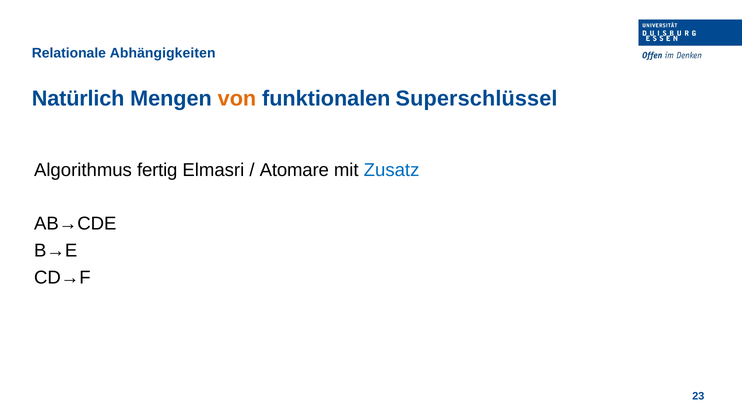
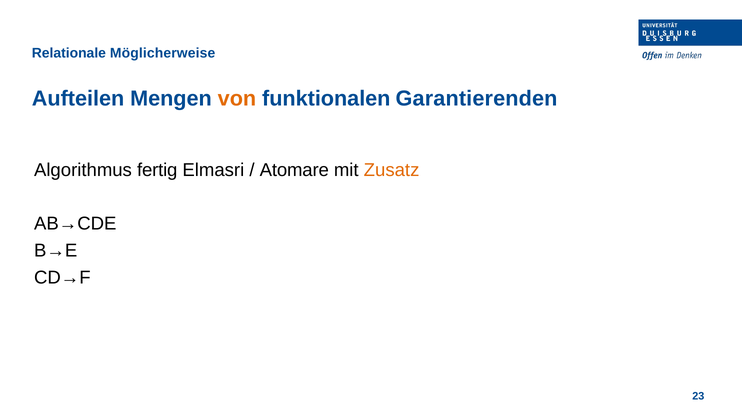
Abhängigkeiten: Abhängigkeiten -> Möglicherweise (163, 53)
Natürlich: Natürlich -> Aufteilen (78, 99)
Superschlüssel: Superschlüssel -> Garantierenden (477, 99)
Zusatz colour: blue -> orange (392, 170)
